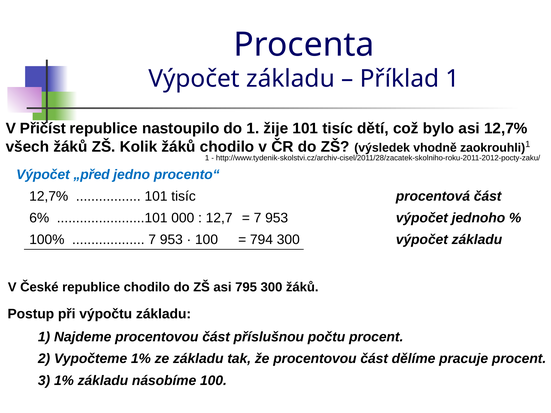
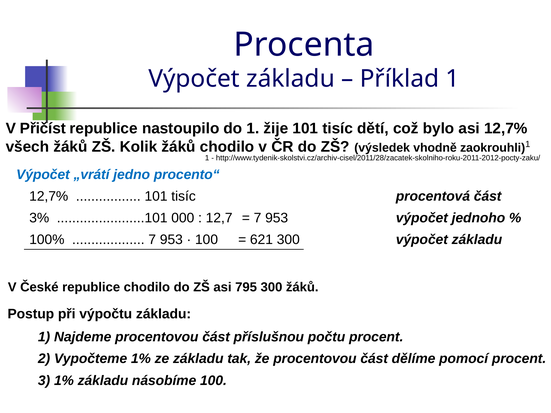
„před: „před -> „vrátí (92, 175)
6%: 6% -> 3% (39, 218)
794: 794 -> 621 (261, 240)
pracuje: pracuje -> pomocí (464, 359)
